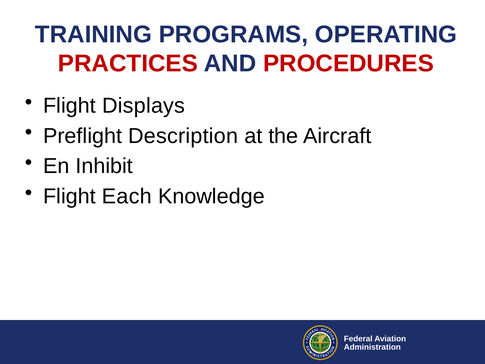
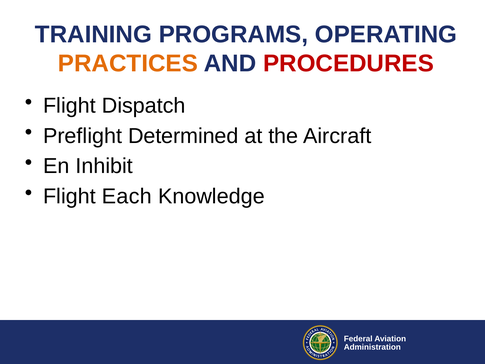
PRACTICES colour: red -> orange (128, 63)
Displays: Displays -> Dispatch (144, 106)
Description: Description -> Determined (183, 136)
